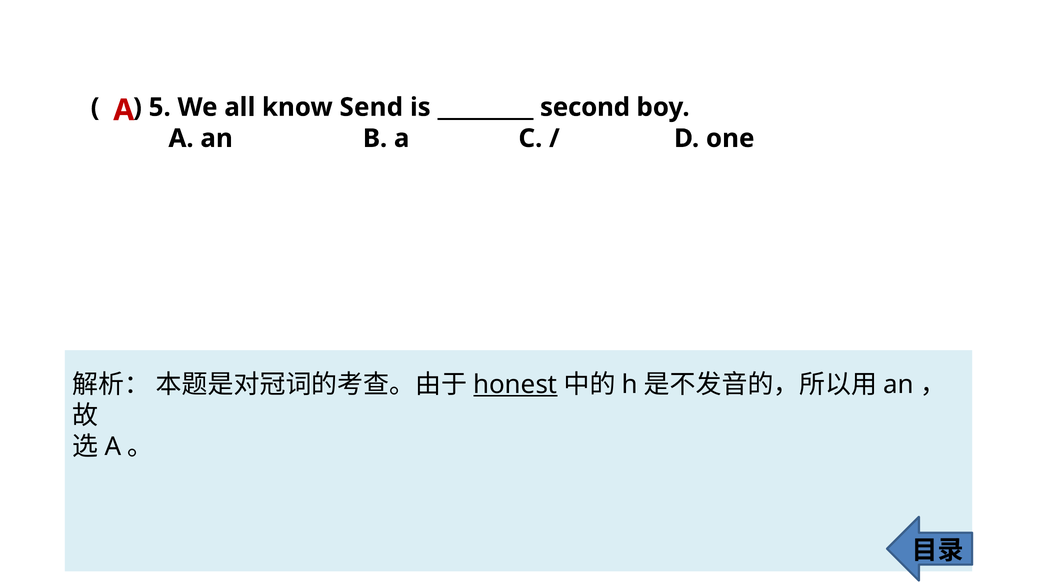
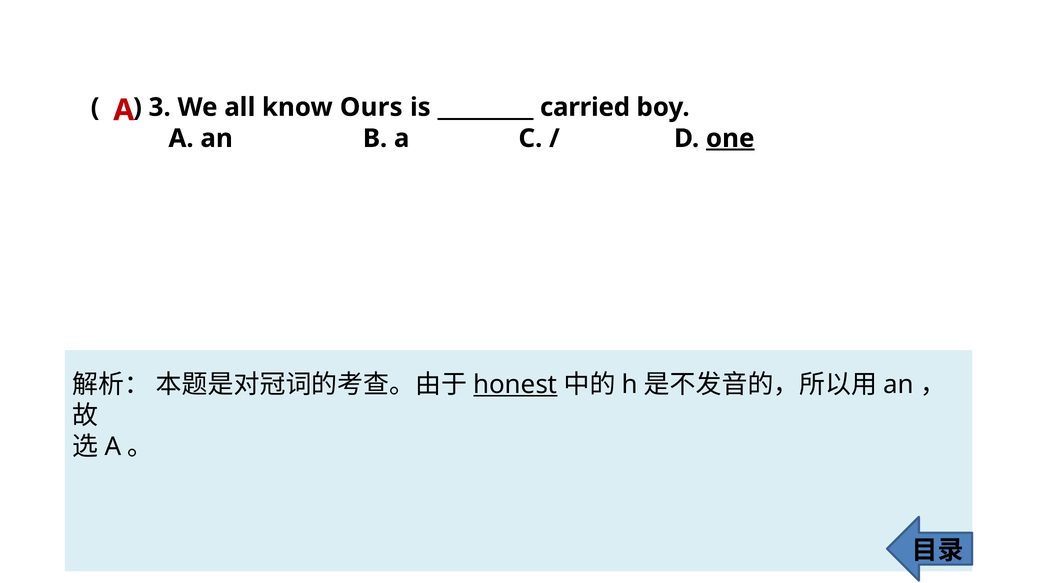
5: 5 -> 3 (160, 107)
Send: Send -> Ours (371, 107)
second: second -> carried (585, 107)
one underline: none -> present (730, 138)
